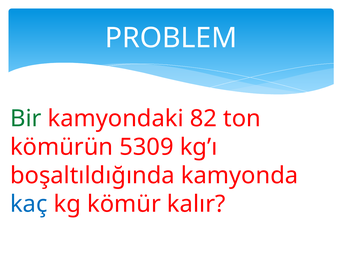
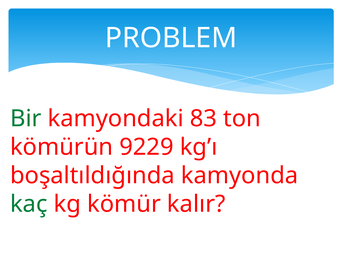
82: 82 -> 83 (203, 119)
5309: 5309 -> 9229 (146, 147)
kaç colour: blue -> green (29, 204)
